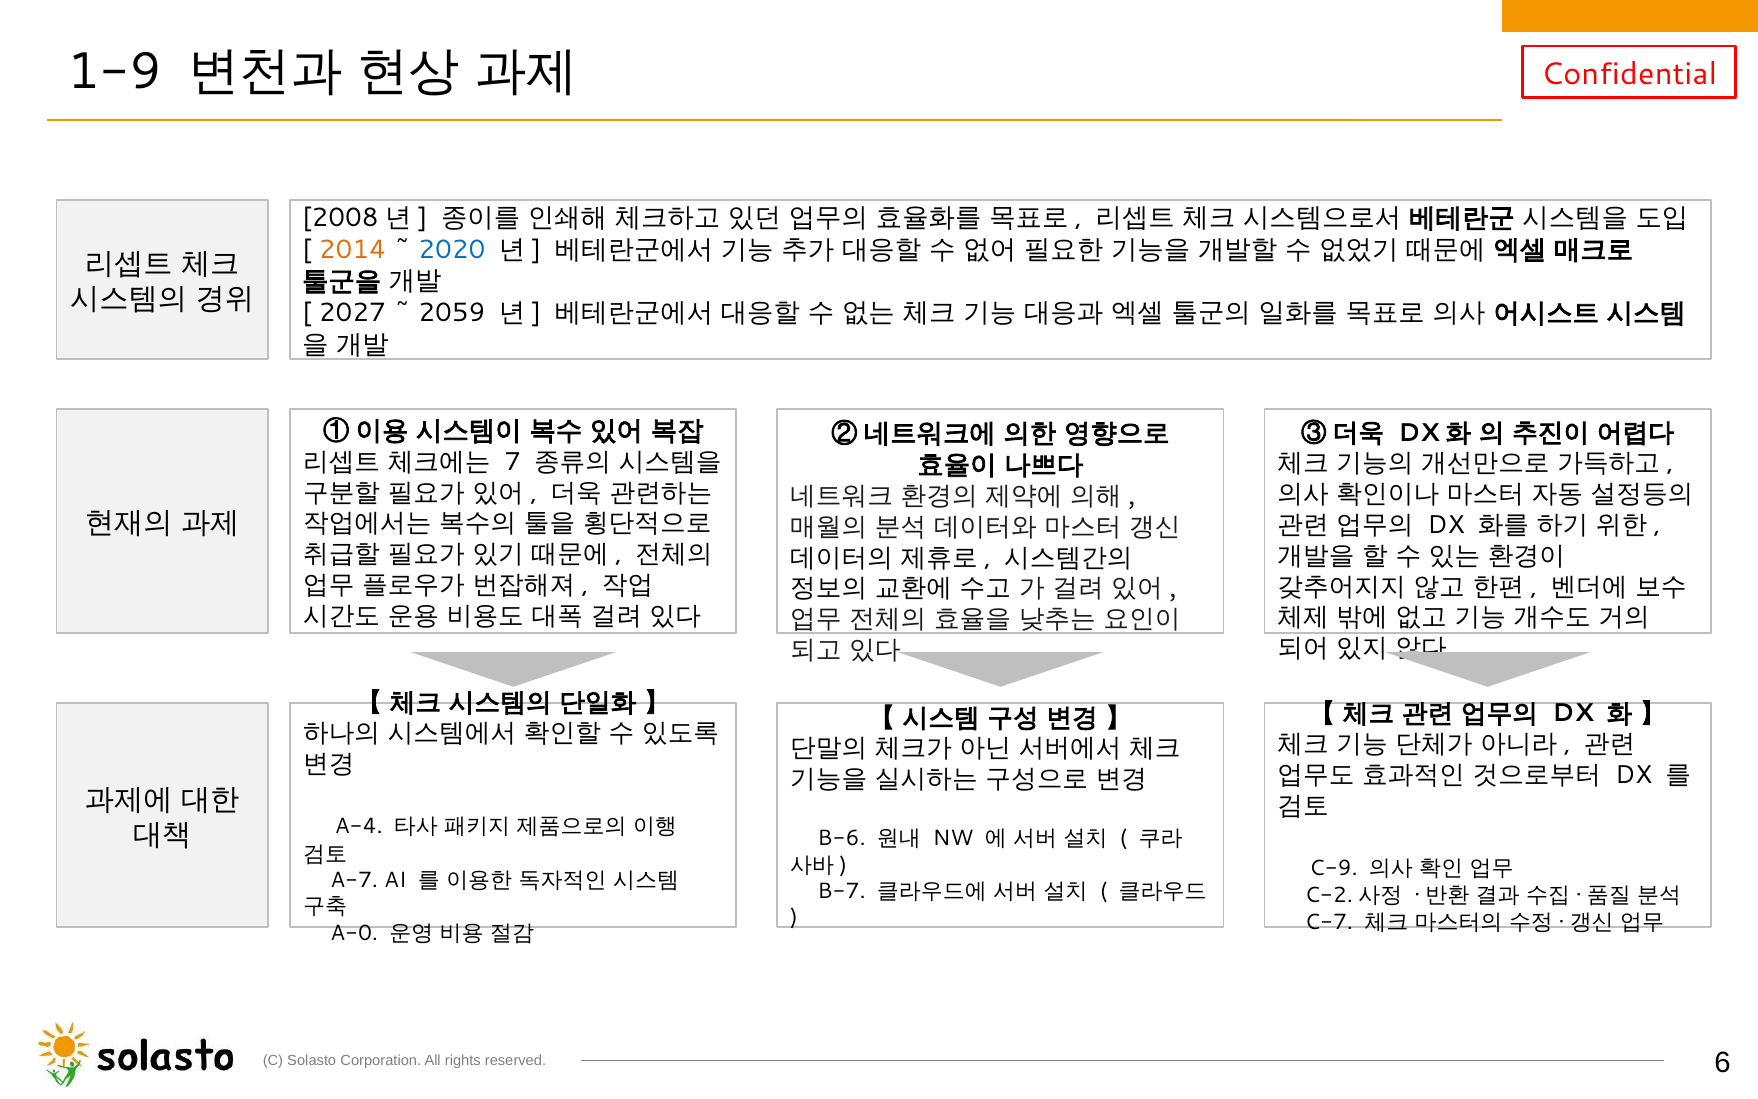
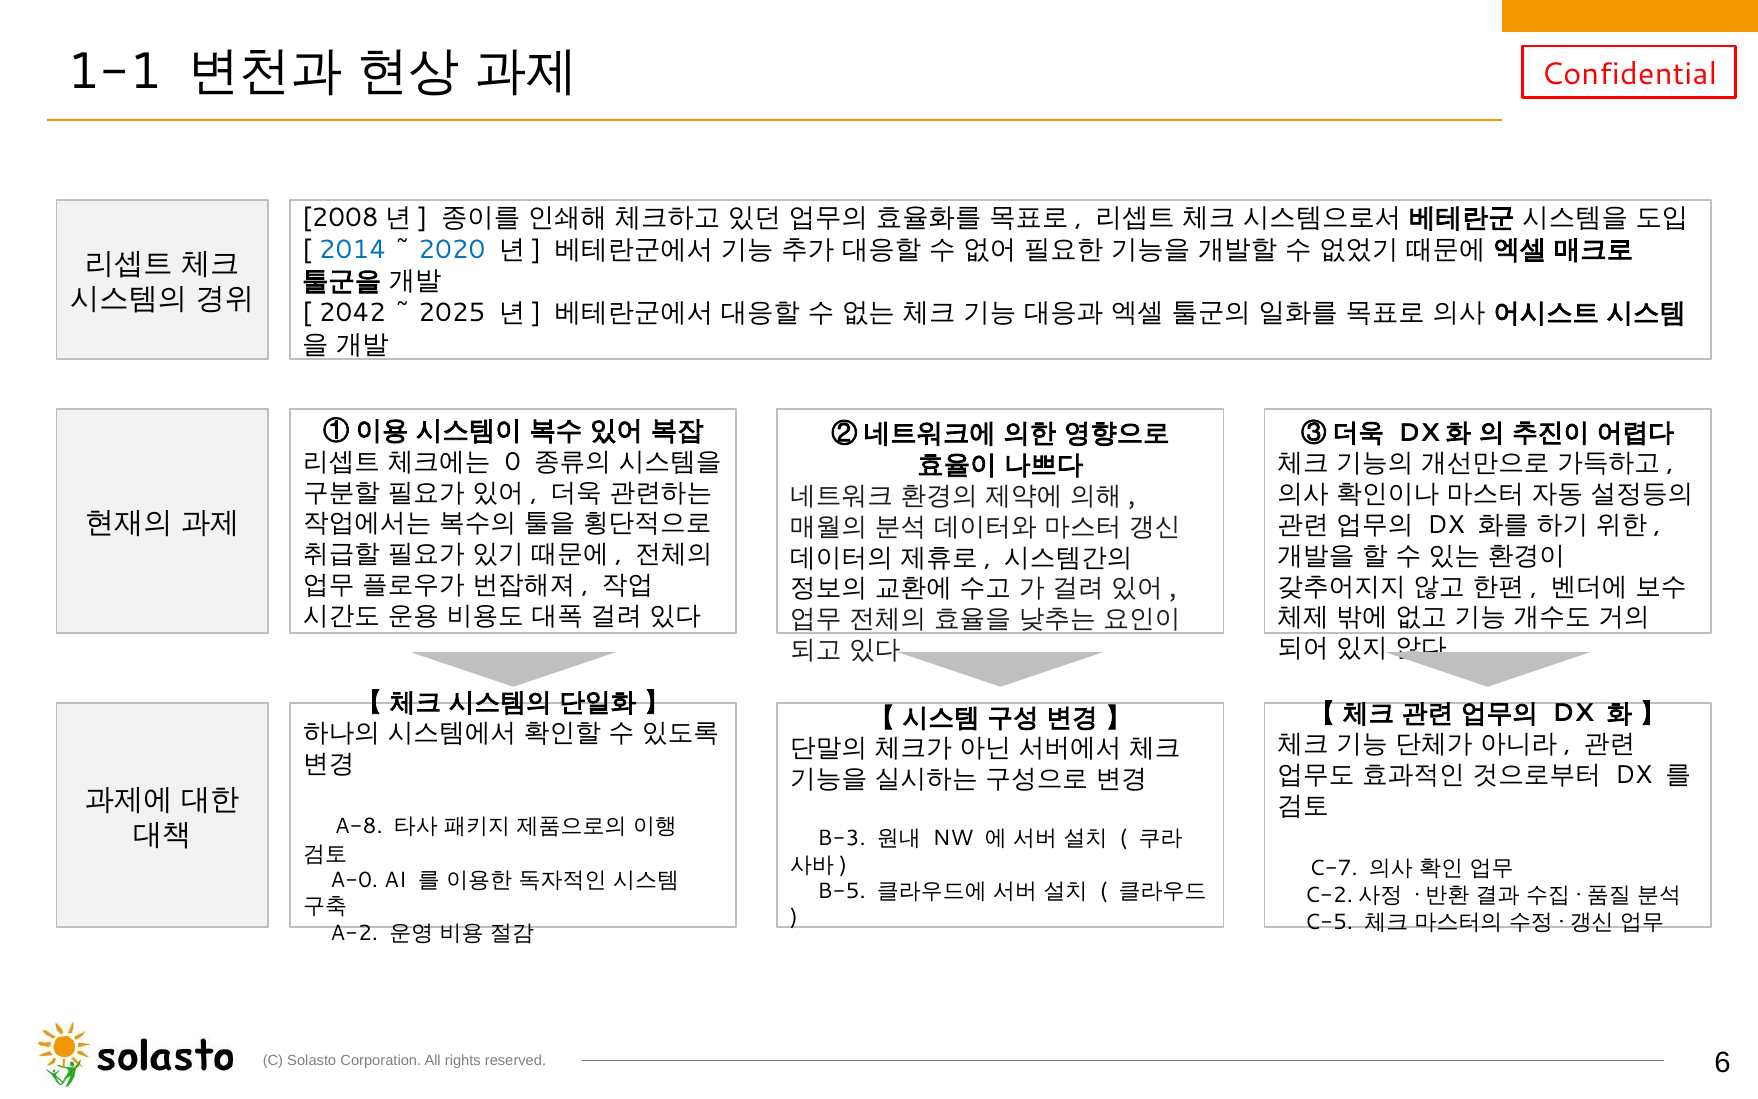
1-9: 1-9 -> 1-1 (115, 71)
2014 colour: orange -> blue (352, 249)
2027: 2027 -> 2042 (352, 313)
2059: 2059 -> 2025 (452, 313)
7: 7 -> 0 (513, 462)
A-4: A-4 -> A-8 (359, 826)
B-6: B-6 -> B-3 (842, 838)
C-9: C-9 -> C-7 (1333, 868)
A-7: A-7 -> A-0 (354, 880)
B-7: B-7 -> B-5 (842, 891)
C-7: C-7 -> C-5 (1329, 922)
A-0: A-0 -> A-2 (354, 933)
